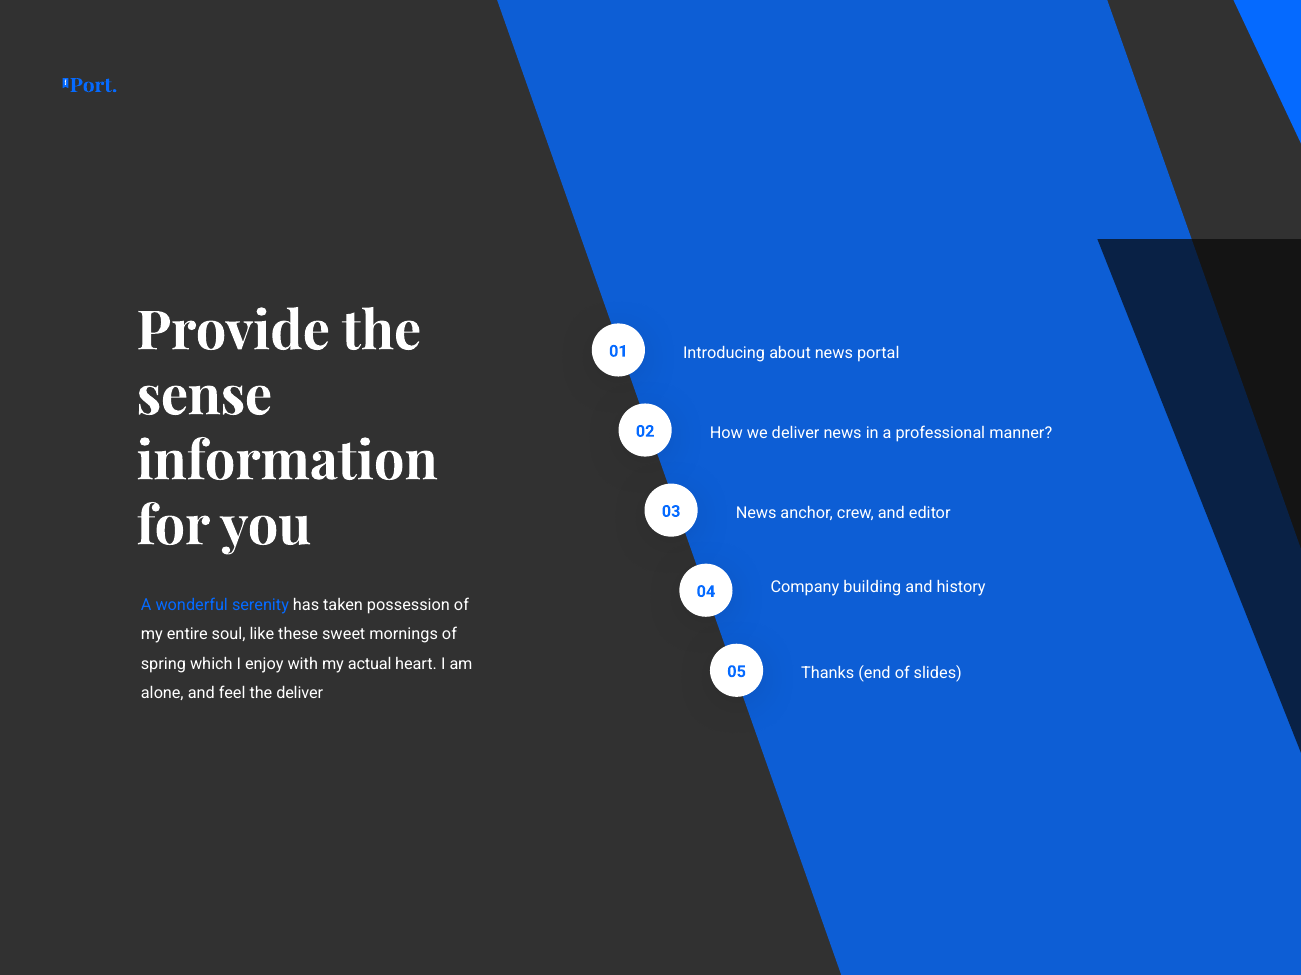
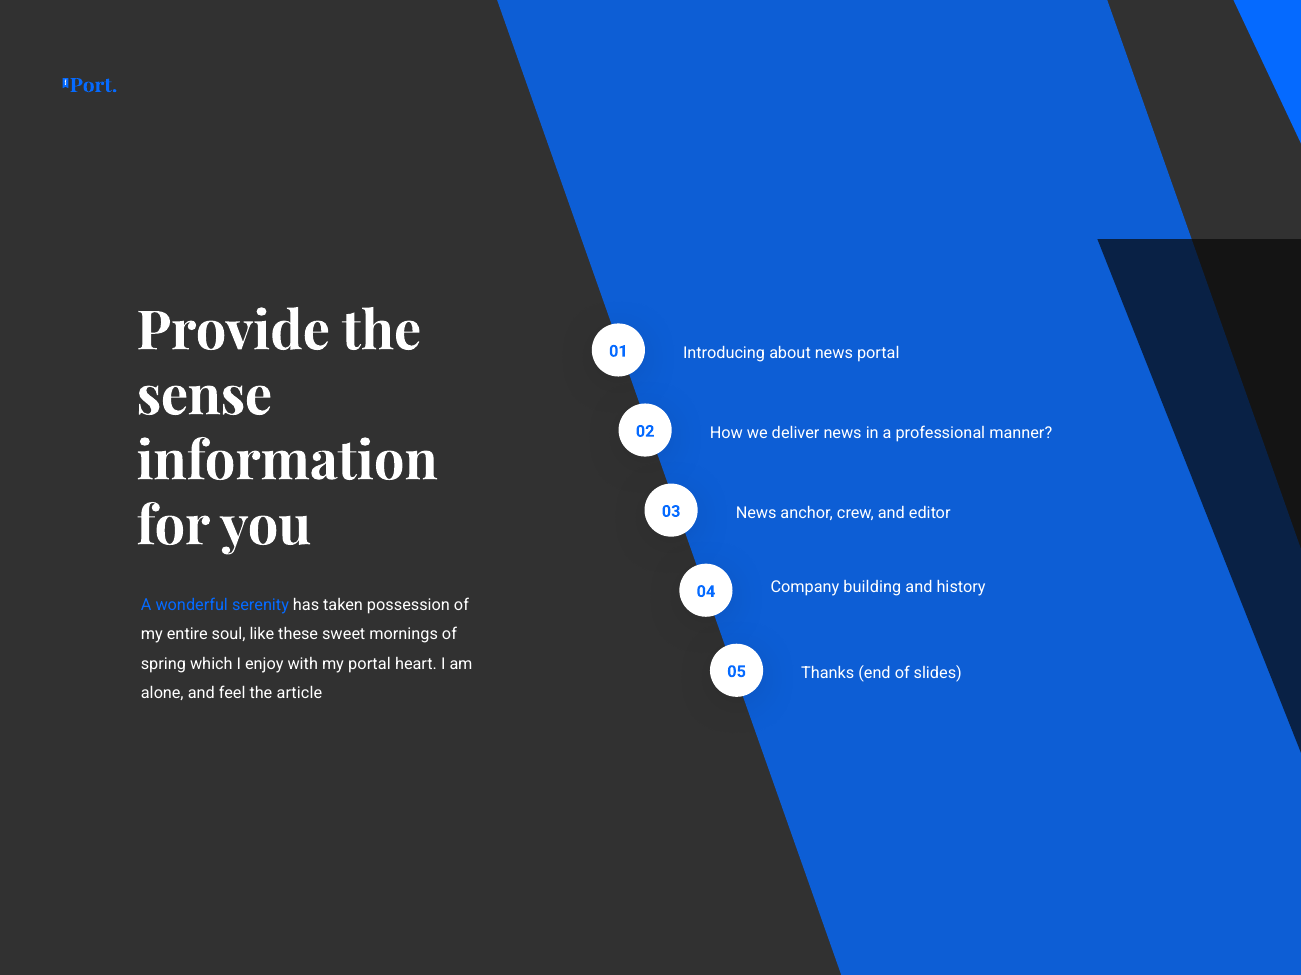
my actual: actual -> portal (369, 664)
the deliver: deliver -> article (299, 694)
